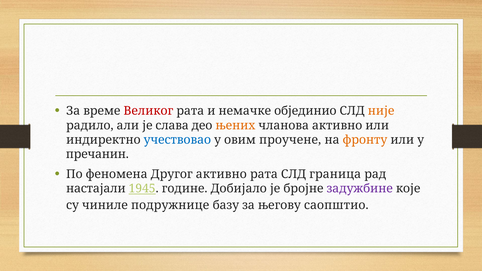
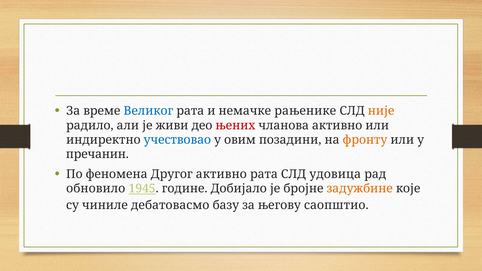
Великог colour: red -> blue (148, 111)
објединио: објединио -> рањенике (305, 111)
слава: слава -> живи (172, 125)
њених colour: orange -> red (235, 125)
проучене: проучене -> позадини (290, 140)
граница: граница -> удовица (335, 174)
настајали: настајали -> обновило (96, 189)
задужбине colour: purple -> orange (360, 189)
подружнице: подружнице -> дебатовасмо (170, 205)
